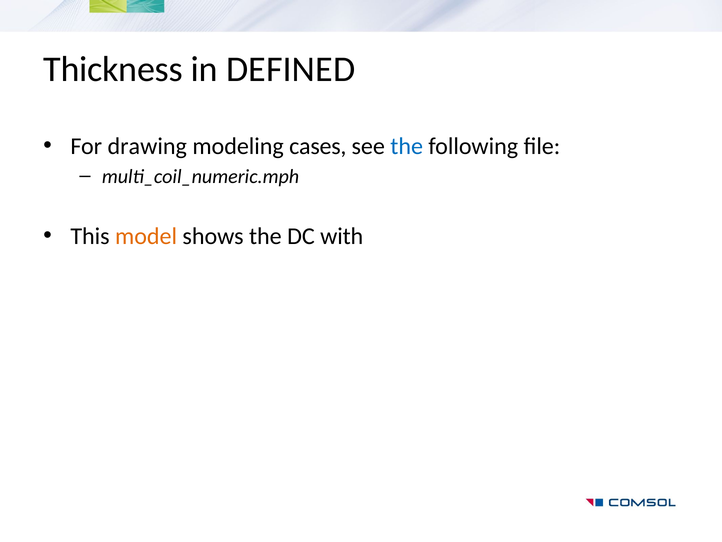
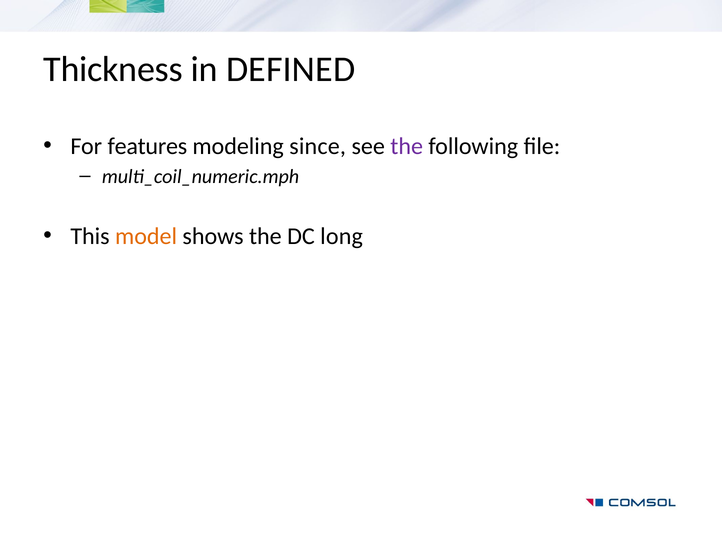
drawing: drawing -> features (147, 146)
cases: cases -> since (318, 146)
the colour: blue -> purple (407, 146)
with: with -> long (342, 236)
